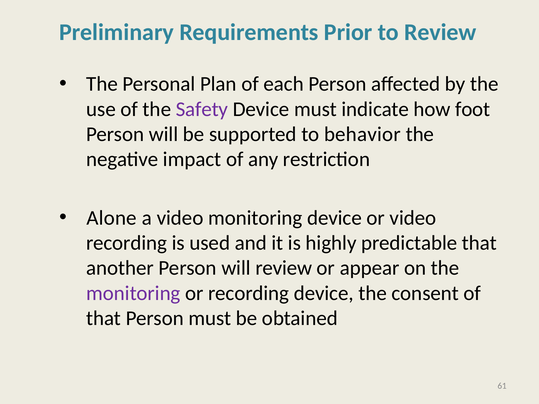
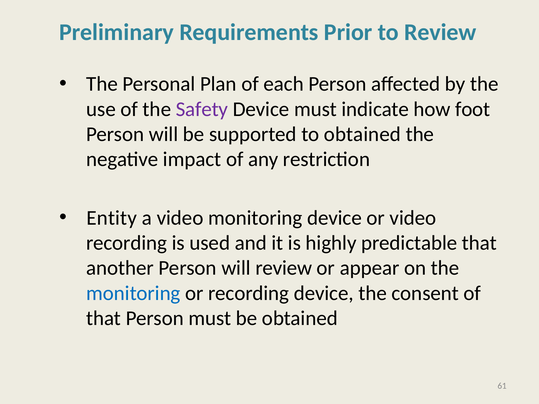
to behavior: behavior -> obtained (362, 134)
Alone: Alone -> Entity (112, 218)
monitoring colour: purple -> blue (133, 293)
